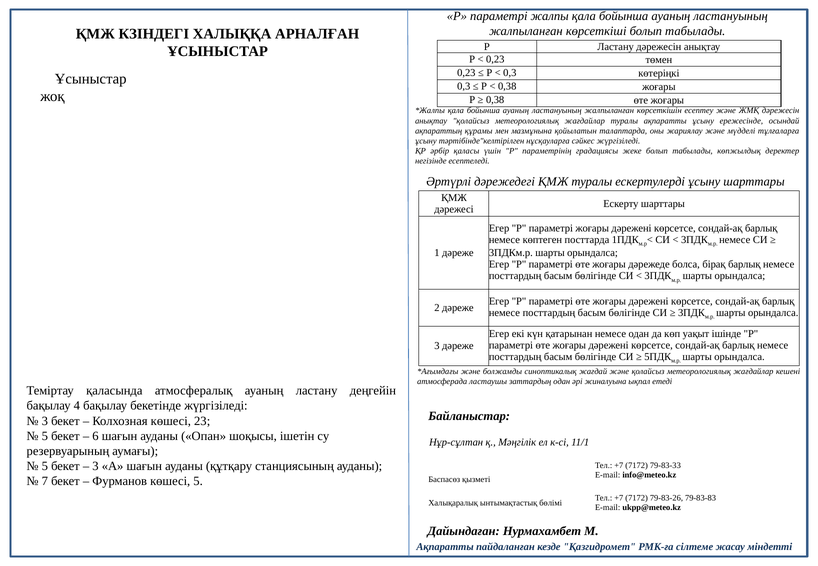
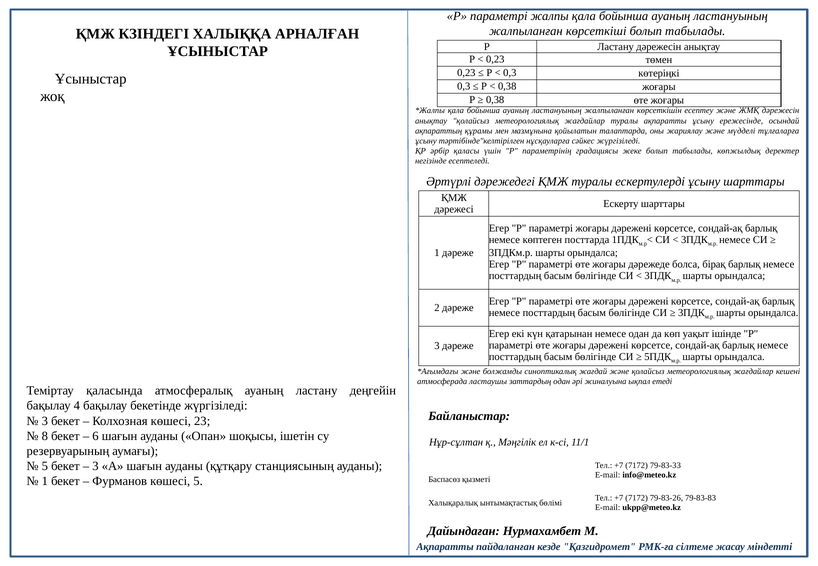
5: 5 -> 8 (45, 436)
7: 7 -> 1 (45, 482)
